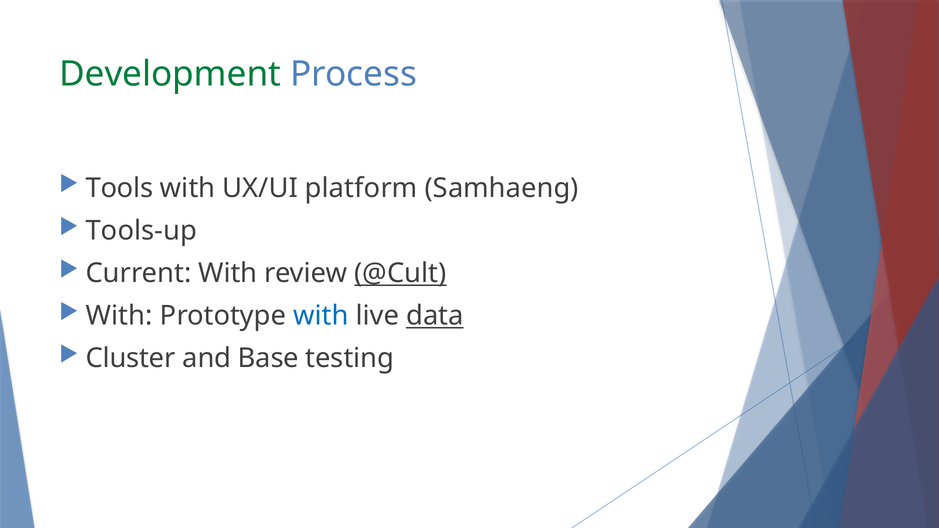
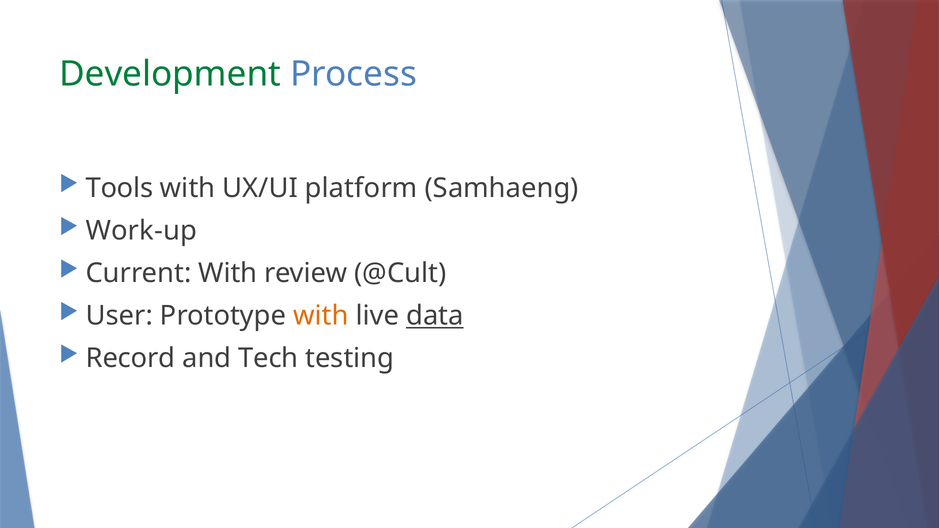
Tools-up: Tools-up -> Work-up (141, 231)
@Cult underline: present -> none (400, 273)
With: With -> User (119, 316)
with colour: blue -> orange (321, 316)
Cluster: Cluster -> Record (130, 359)
Base: Base -> Tech (268, 359)
